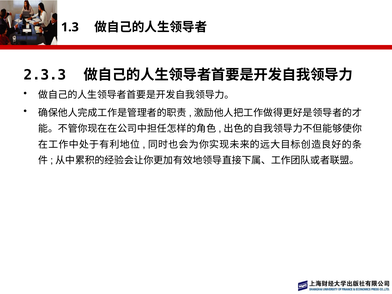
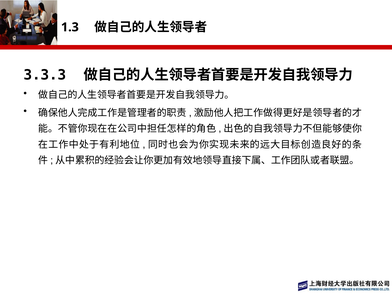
2.3.3: 2.3.3 -> 3.3.3 (45, 75)
